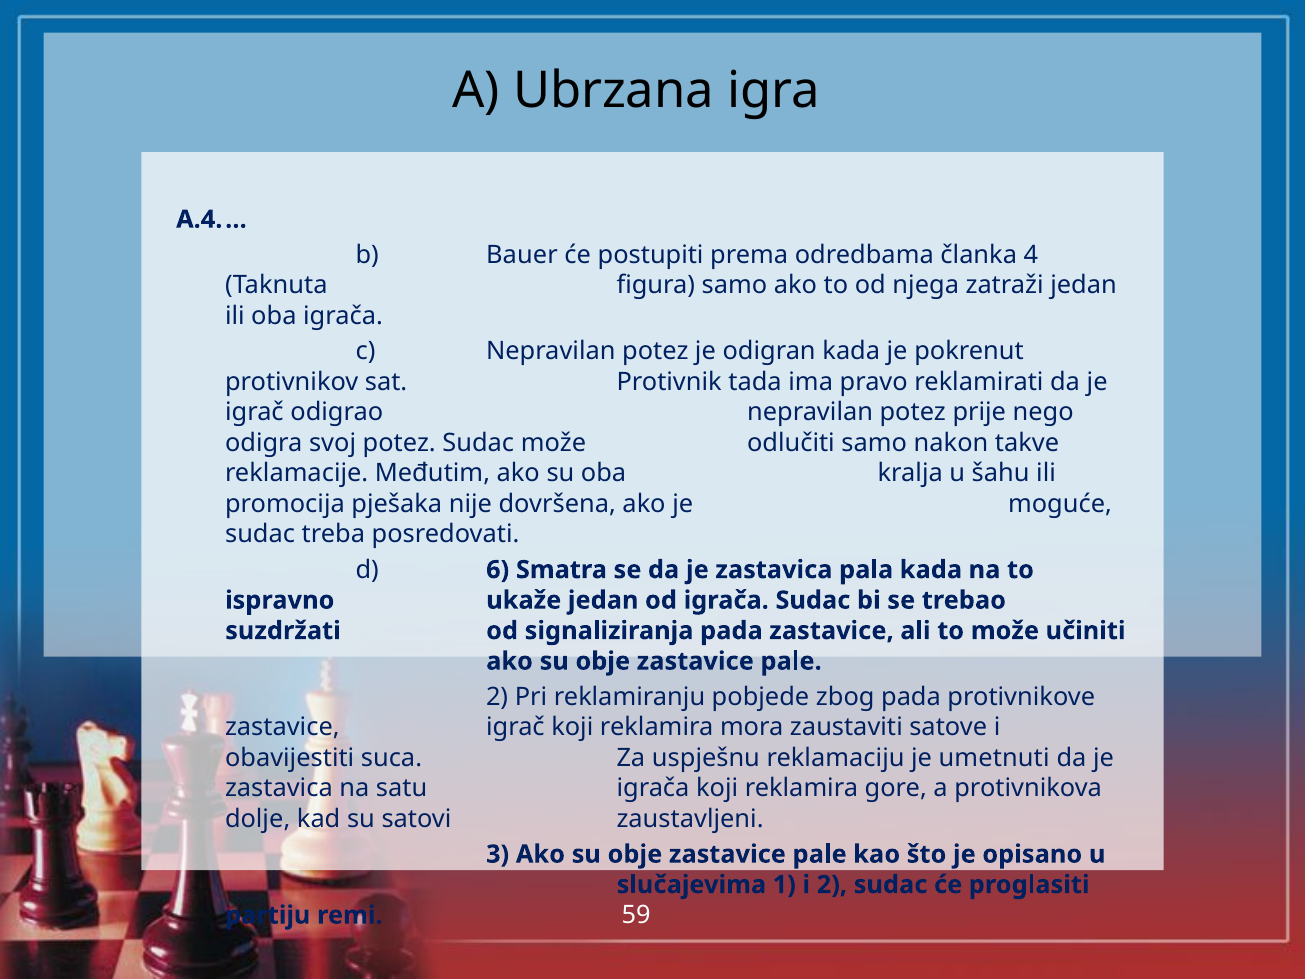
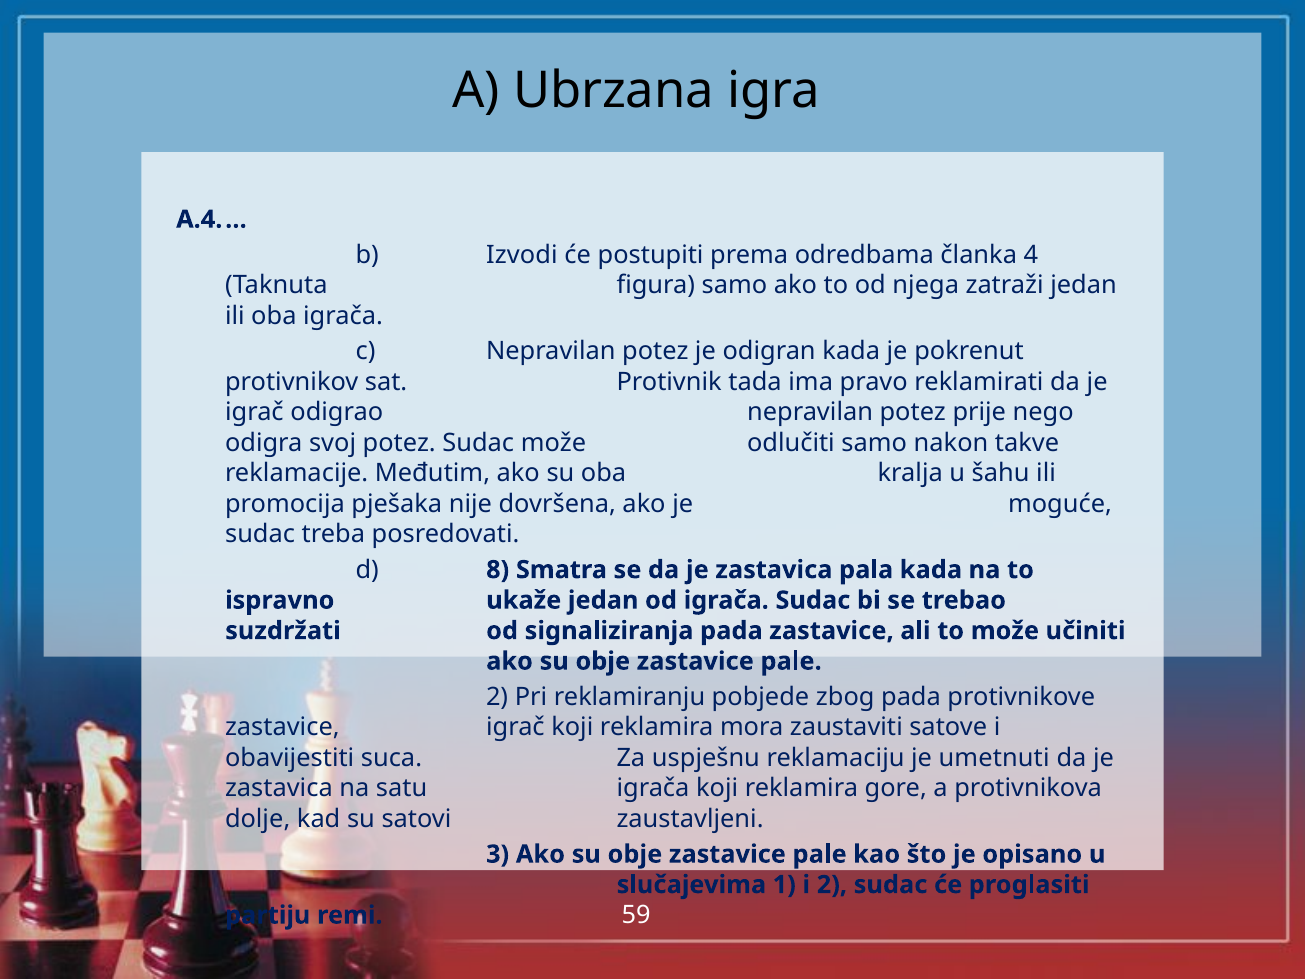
Bauer: Bauer -> Izvodi (522, 255)
6: 6 -> 8 (498, 570)
